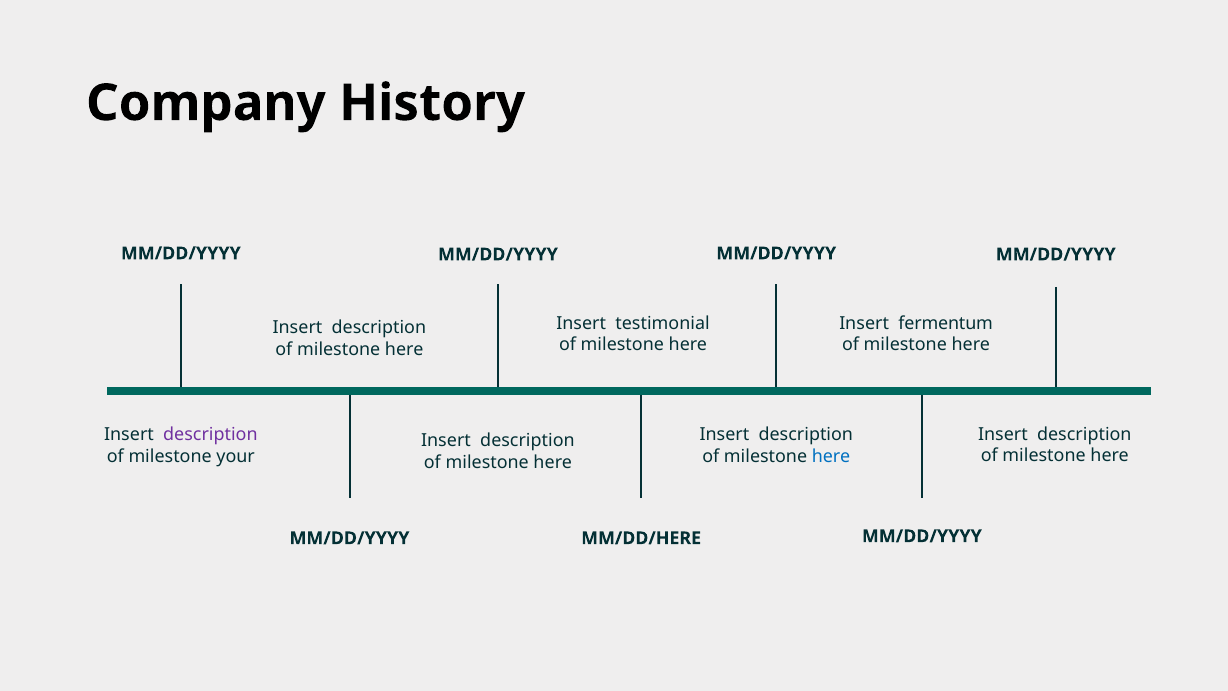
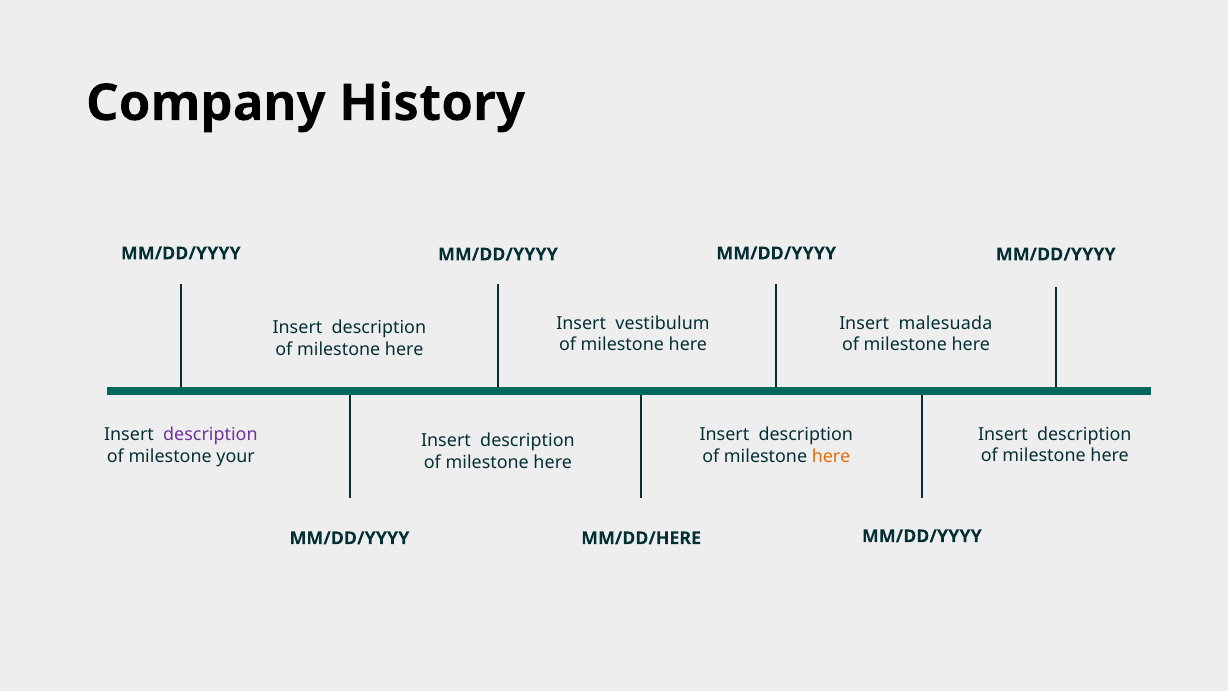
testimonial: testimonial -> vestibulum (663, 323)
fermentum: fermentum -> malesuada (945, 323)
here colour: blue -> orange (831, 456)
